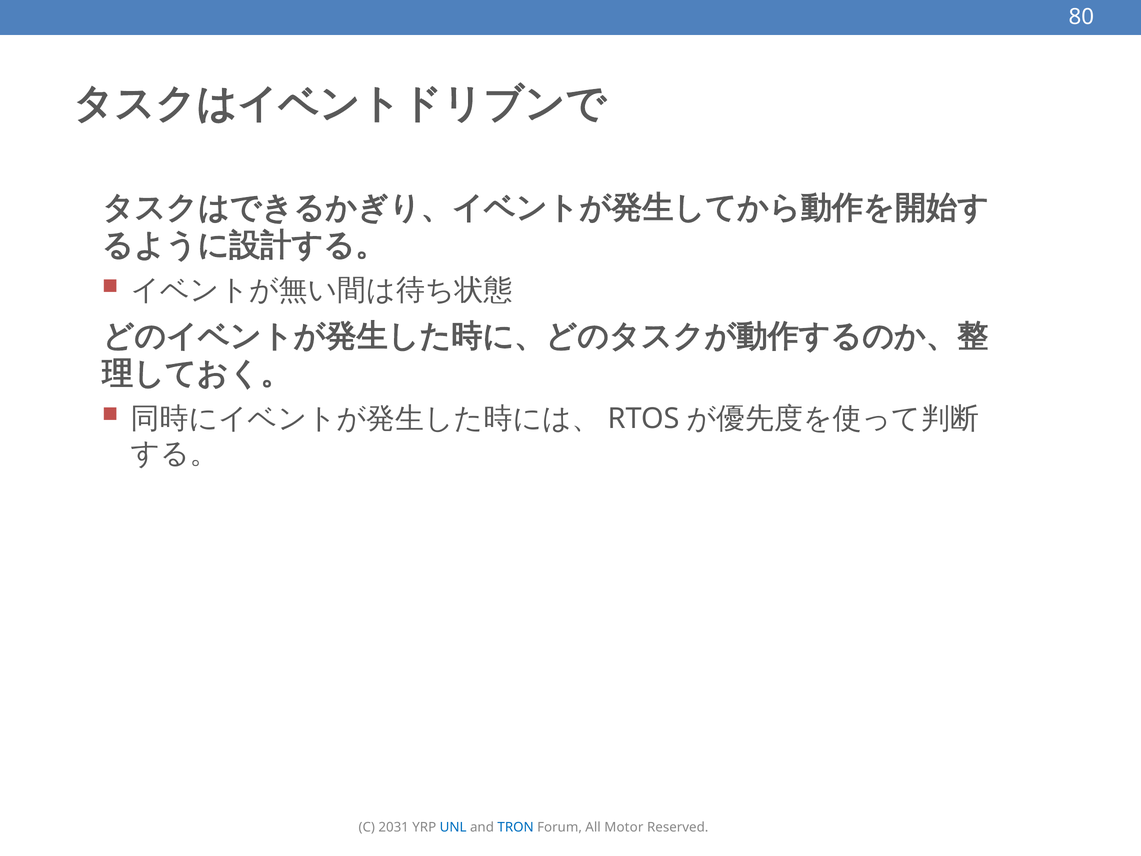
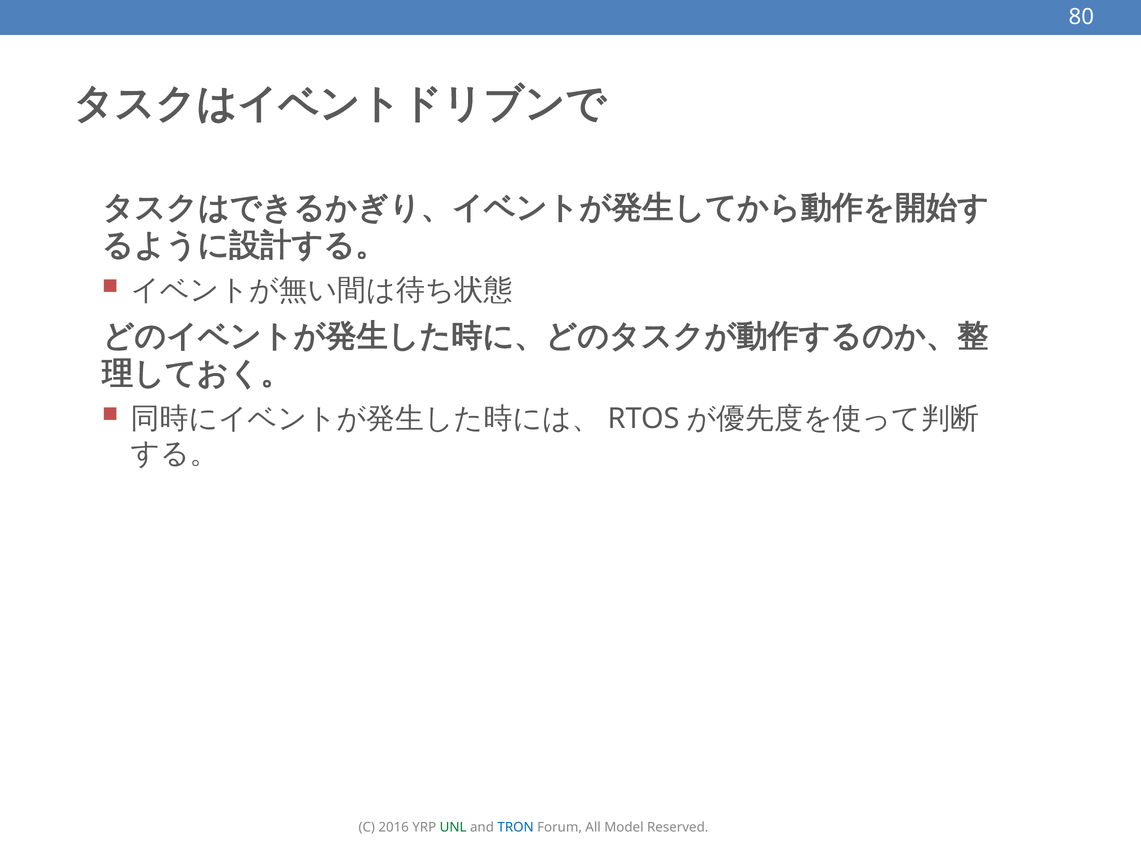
2031: 2031 -> 2016 (394, 827)
UNL colour: blue -> green (453, 827)
Motor: Motor -> Model (624, 827)
